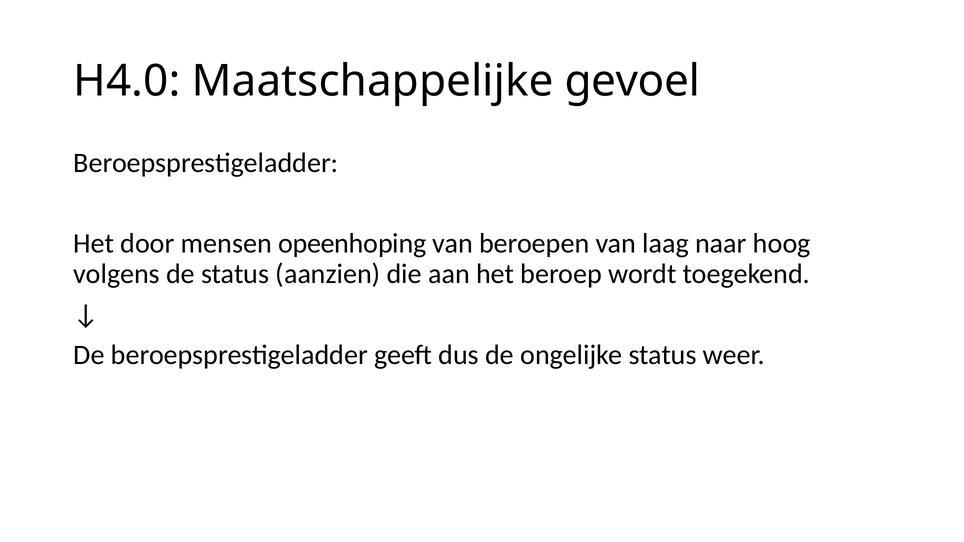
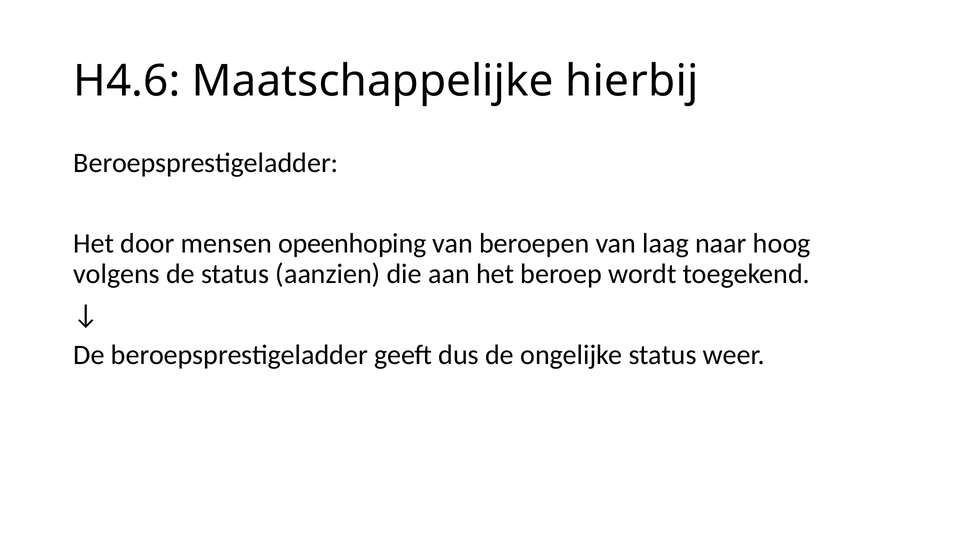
H4.0: H4.0 -> H4.6 (127, 81)
gevoel: gevoel -> hierbij (632, 81)
